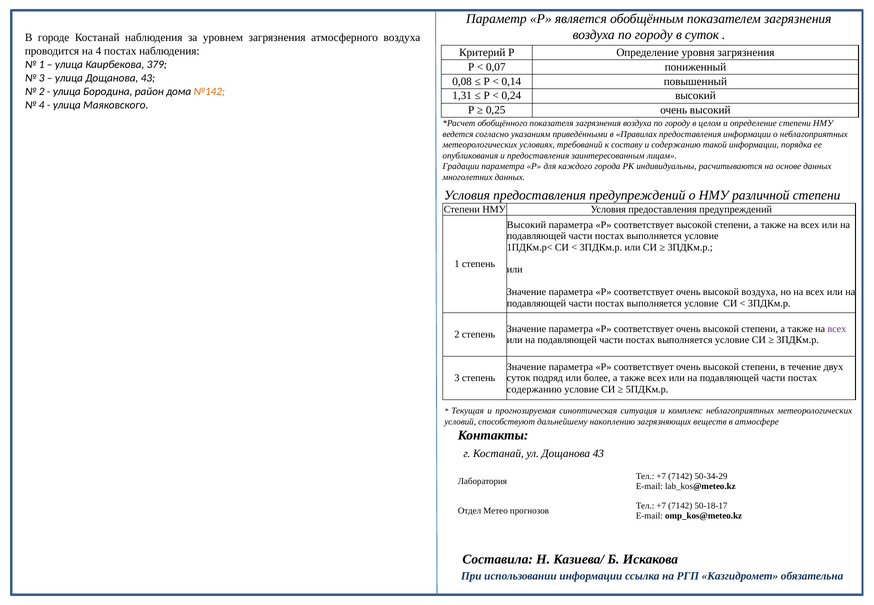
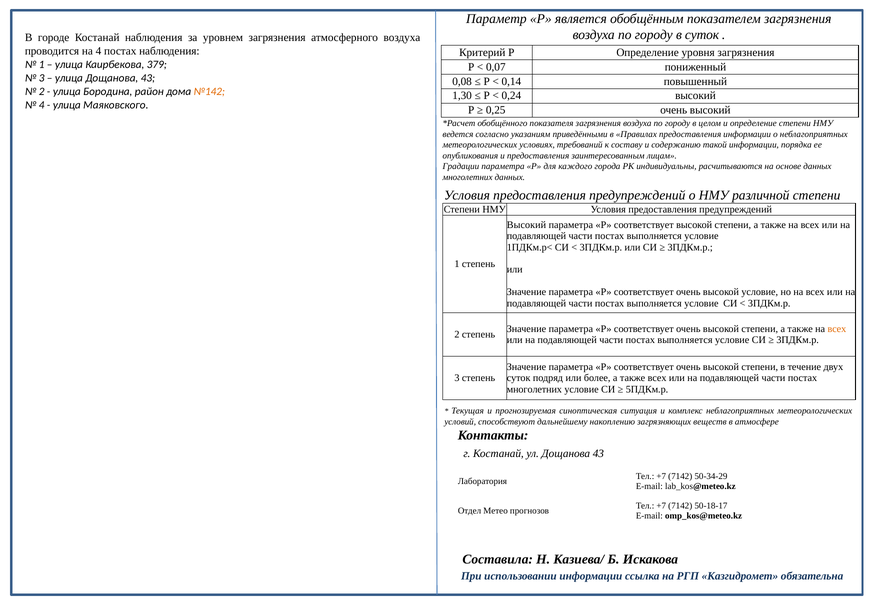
1,31: 1,31 -> 1,30 (462, 96)
высокой воздуха: воздуха -> условие (760, 292)
всех colour: purple -> orange (837, 329)
содержанию: содержанию -> многолетних (534, 389)
